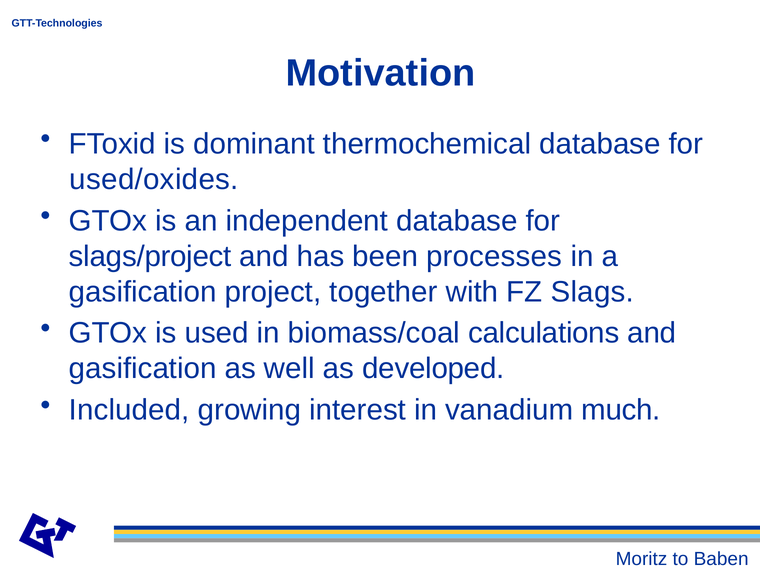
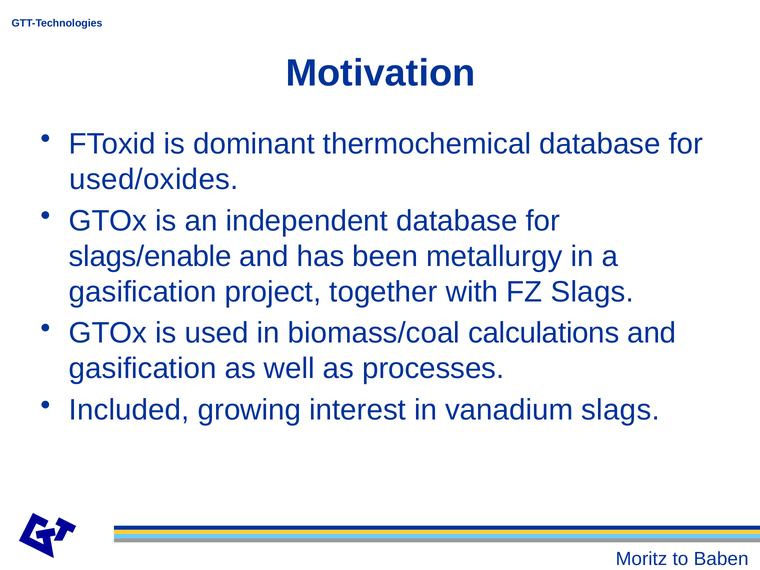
slags/project: slags/project -> slags/enable (150, 256)
processes: processes -> metallurgy (494, 256)
developed: developed -> processes (433, 369)
vanadium much: much -> slags (621, 410)
